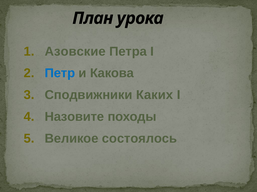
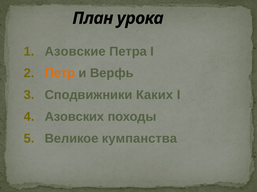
Петр colour: blue -> orange (60, 73)
Какова: Какова -> Верфь (112, 73)
Назовите: Назовите -> Азовских (74, 117)
состоялось: состоялось -> кумпанства (139, 139)
